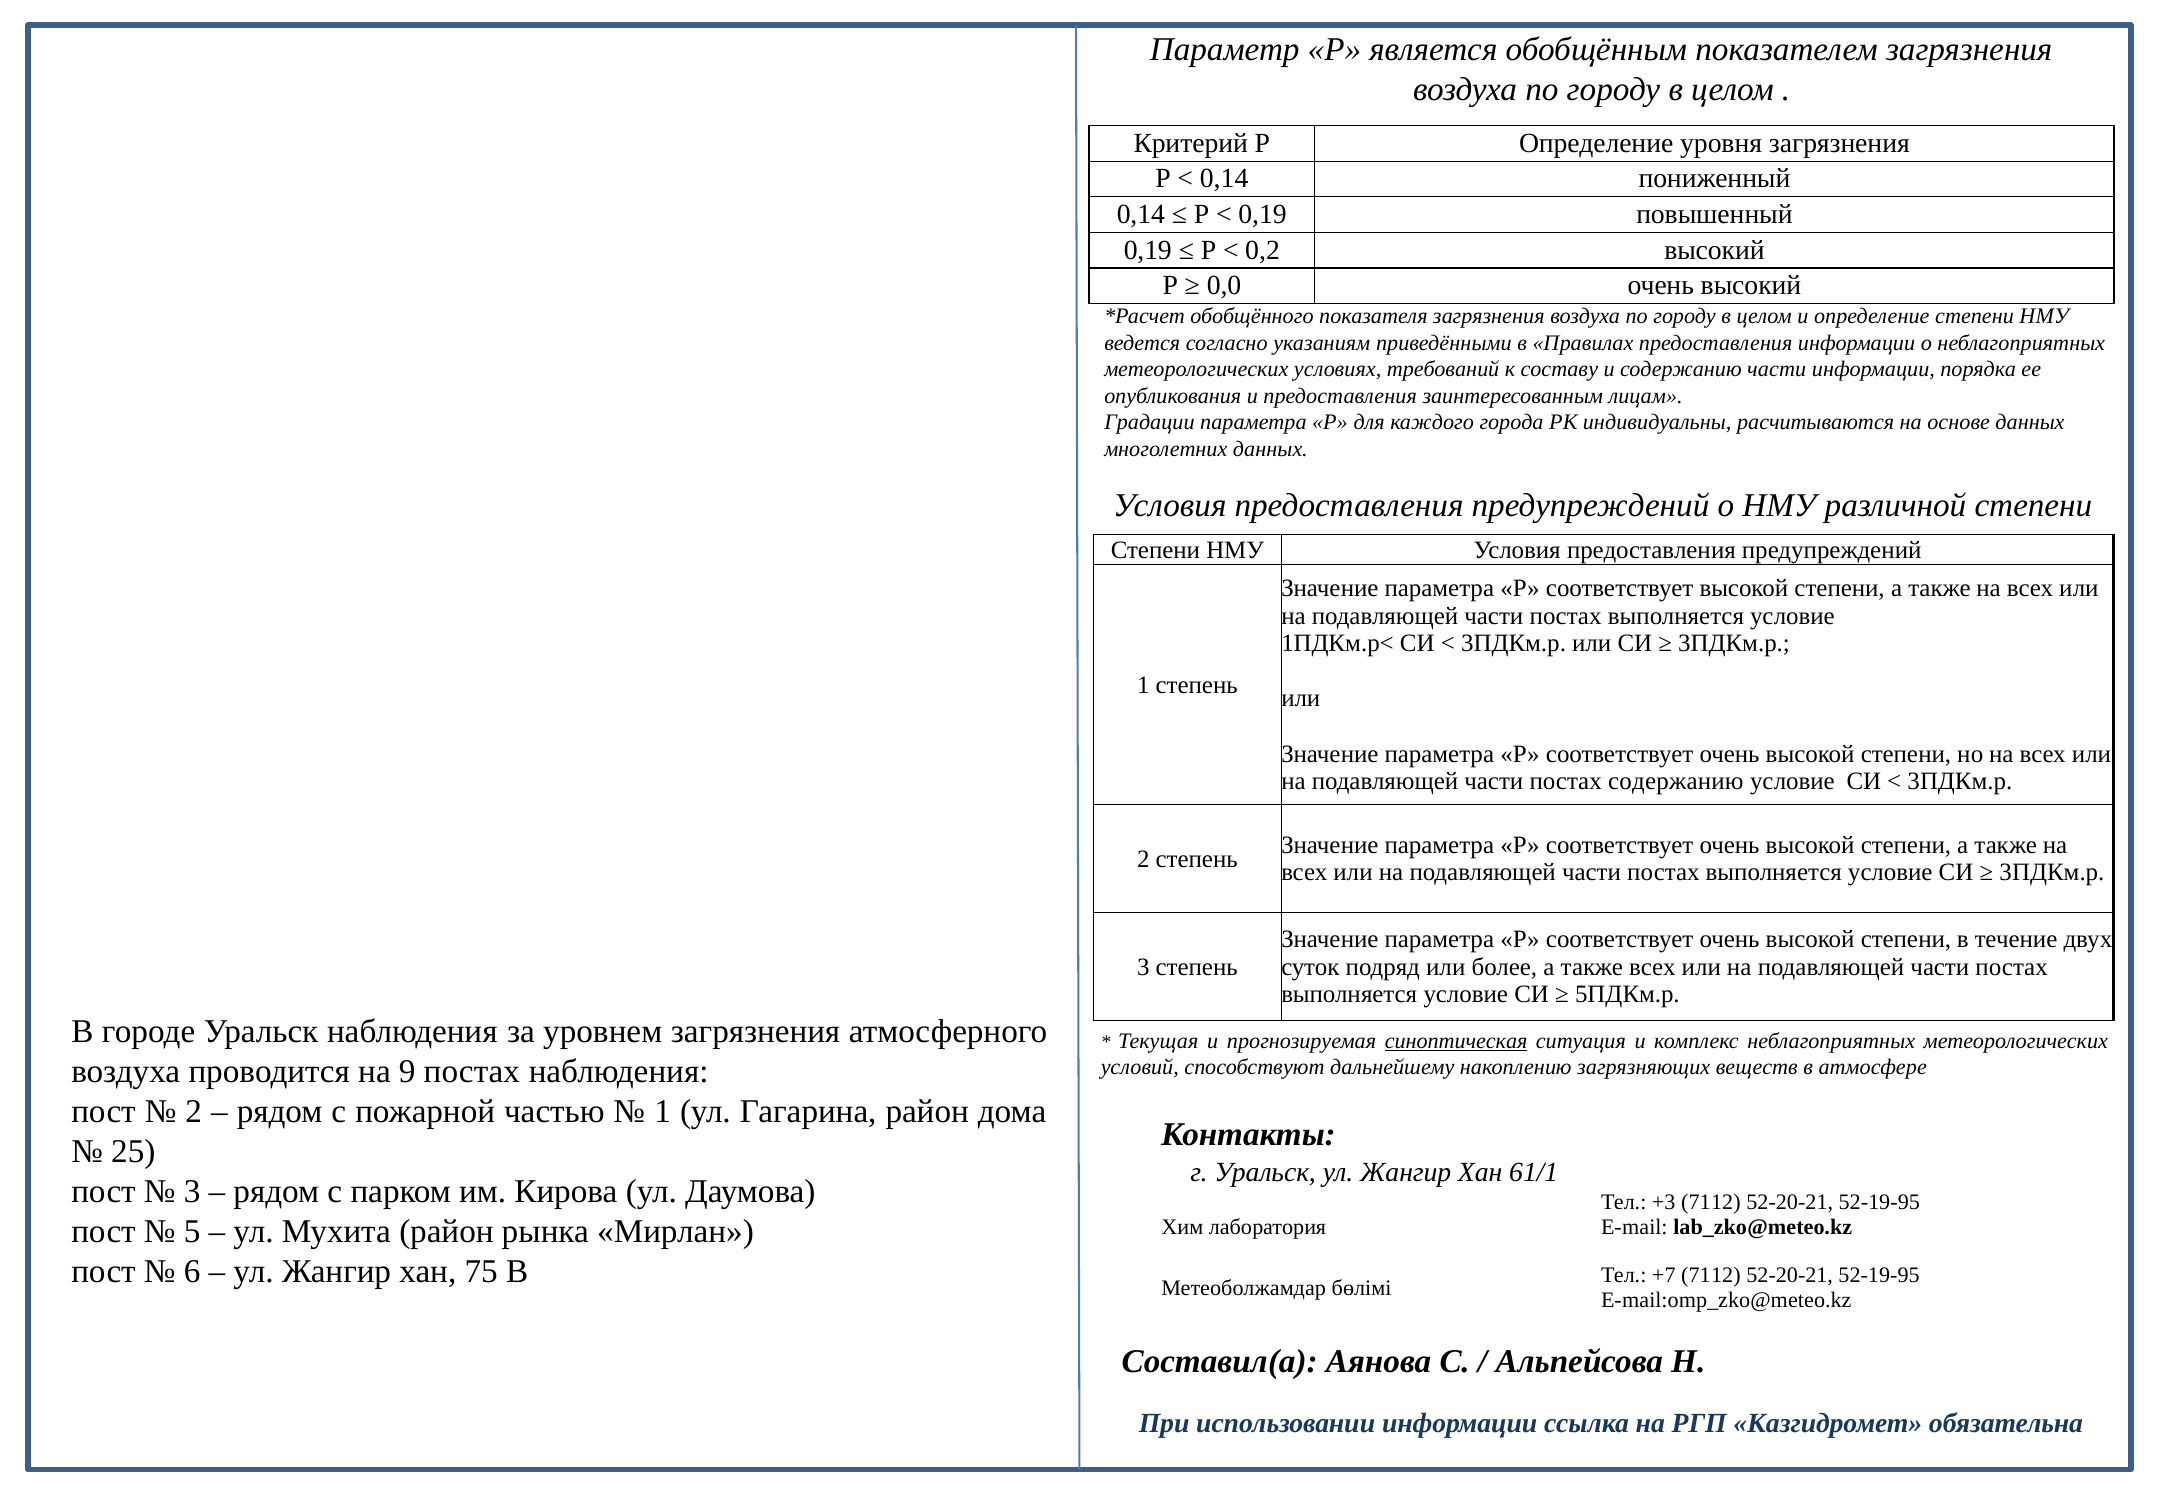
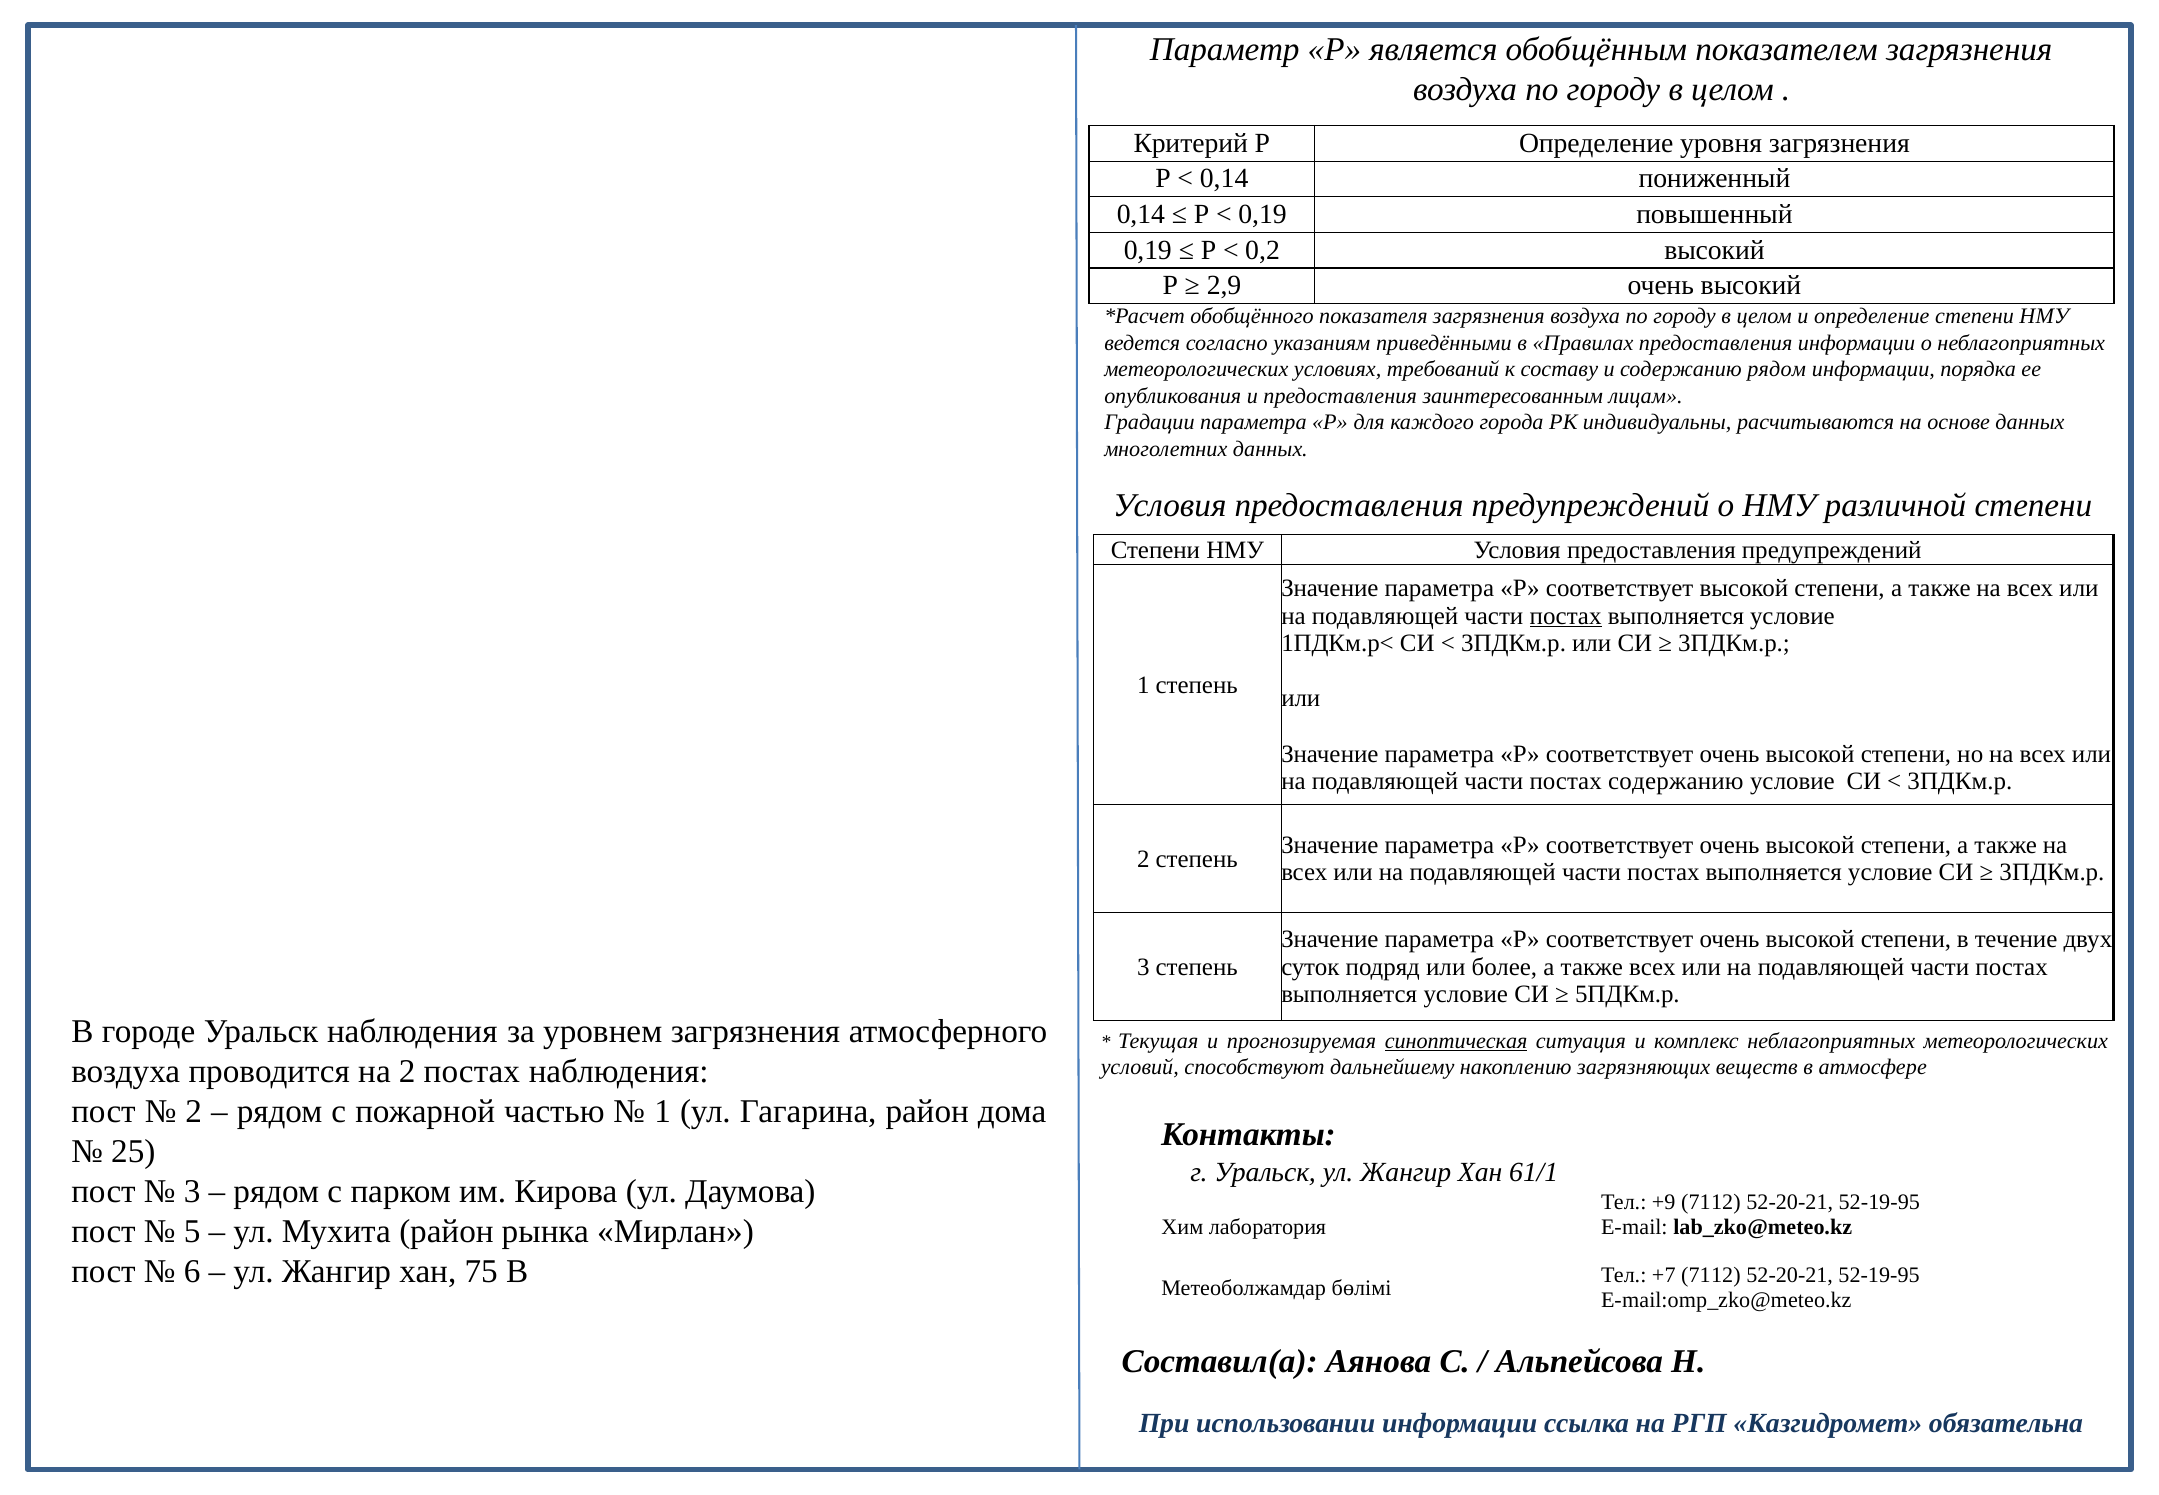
0,0: 0,0 -> 2,9 (1224, 286)
содержанию части: части -> рядом (1777, 369)
постах underline: none -> present (1566, 616)
на 9: 9 -> 2 (407, 1072)
+3: +3 -> +9 (1664, 1202)
